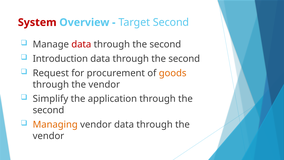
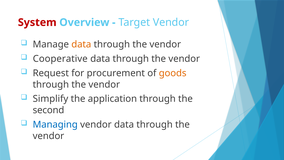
Target Second: Second -> Vendor (171, 22)
data colour: red -> orange (81, 44)
second: second -> vendor (165, 44)
Introduction: Introduction -> Cooperative (60, 59)
second: second -> vendor (184, 59)
Managing colour: orange -> blue (55, 124)
